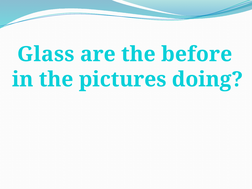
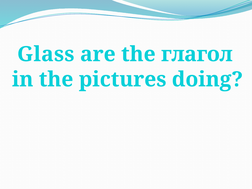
before: before -> глагол (197, 54)
